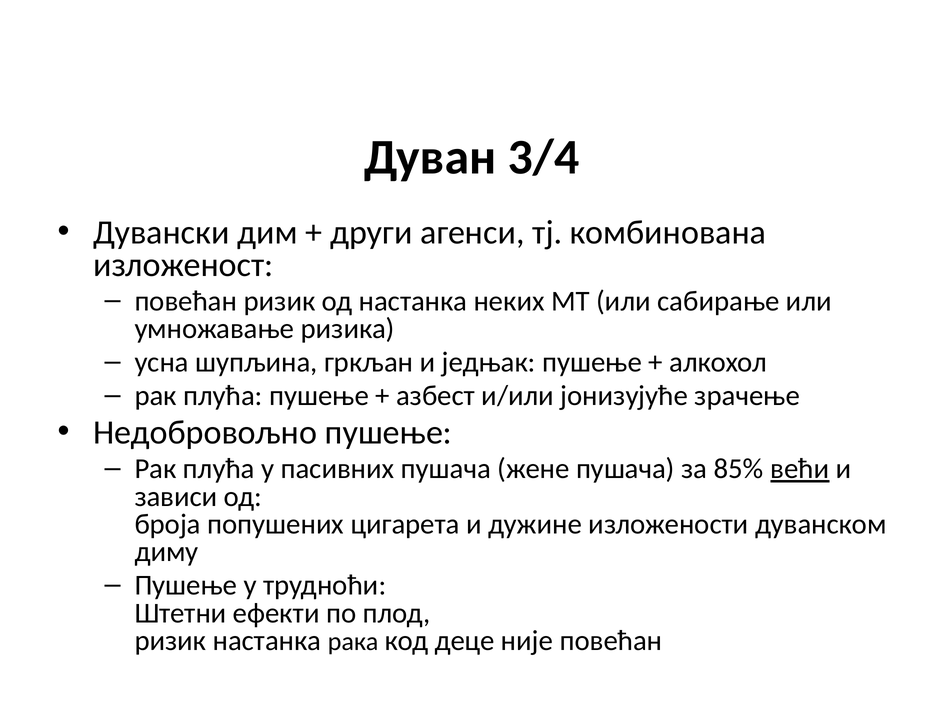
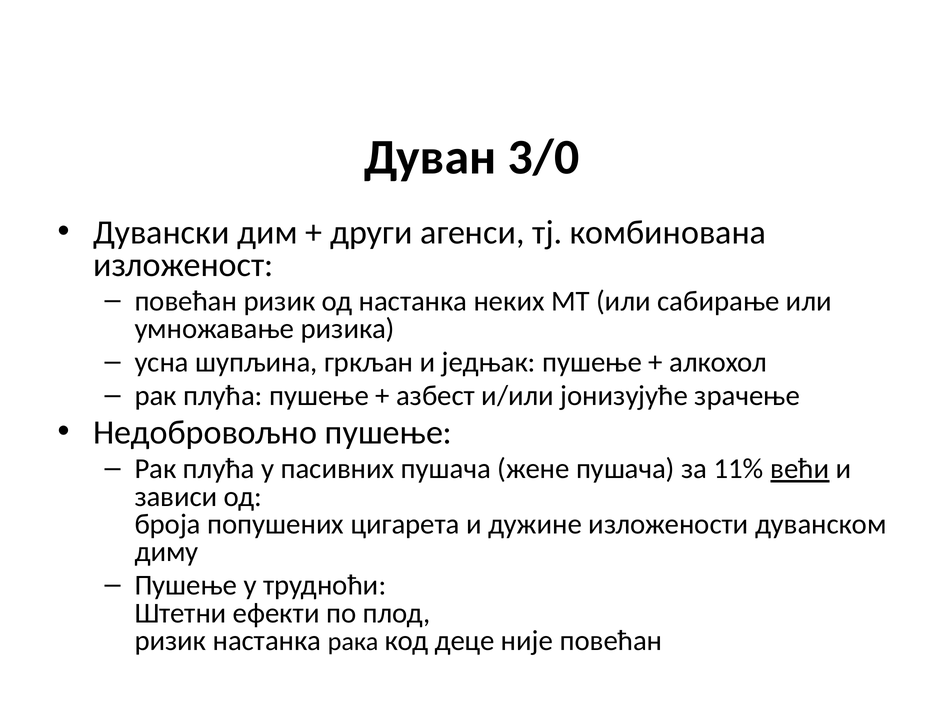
3/4: 3/4 -> 3/0 (544, 157)
85%: 85% -> 11% (739, 469)
